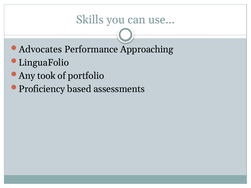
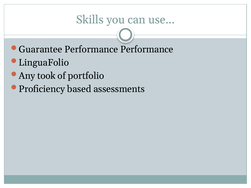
Advocates: Advocates -> Guarantee (41, 49)
Performance Approaching: Approaching -> Performance (147, 49)
